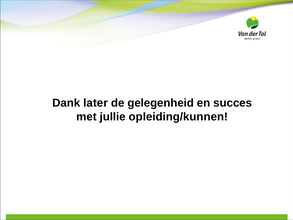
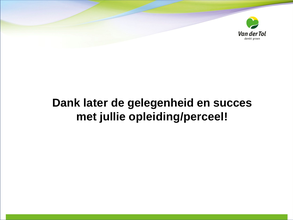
opleiding/kunnen: opleiding/kunnen -> opleiding/perceel (178, 117)
